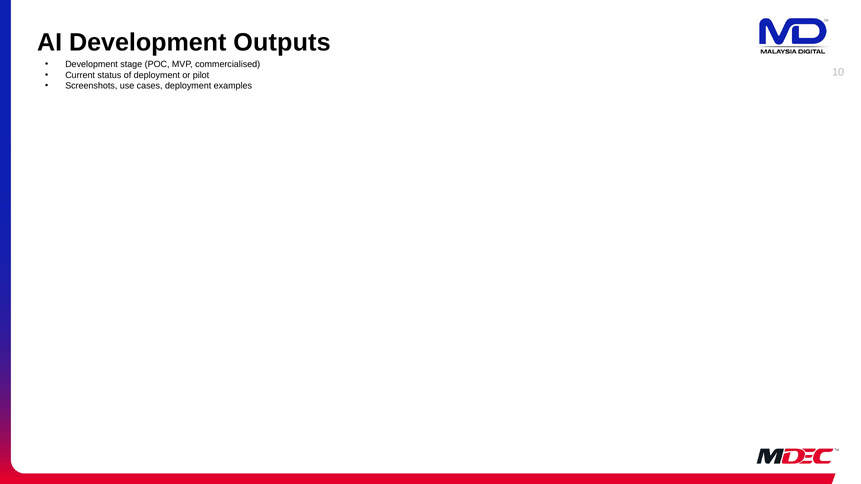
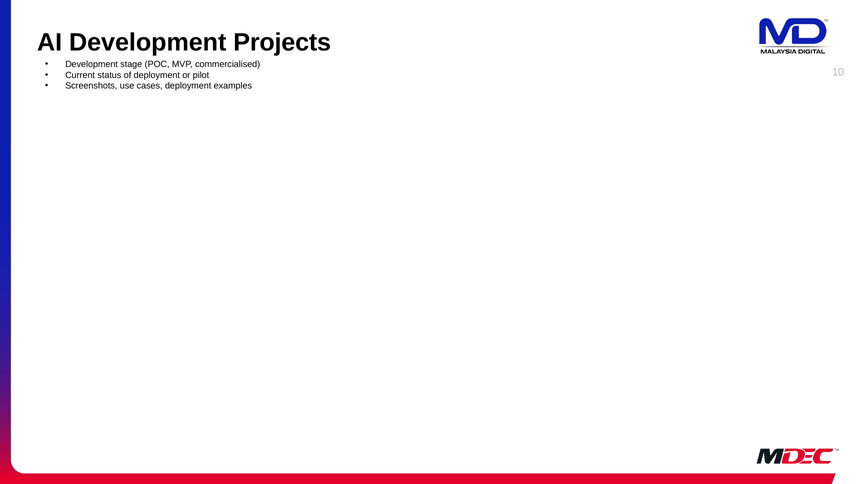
Outputs: Outputs -> Projects (282, 42)
